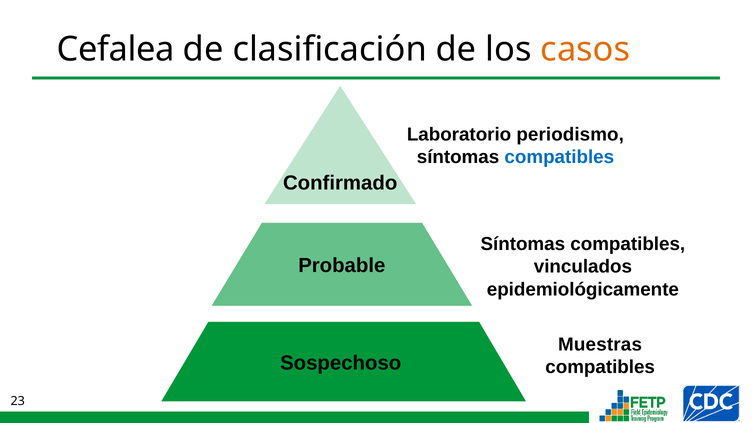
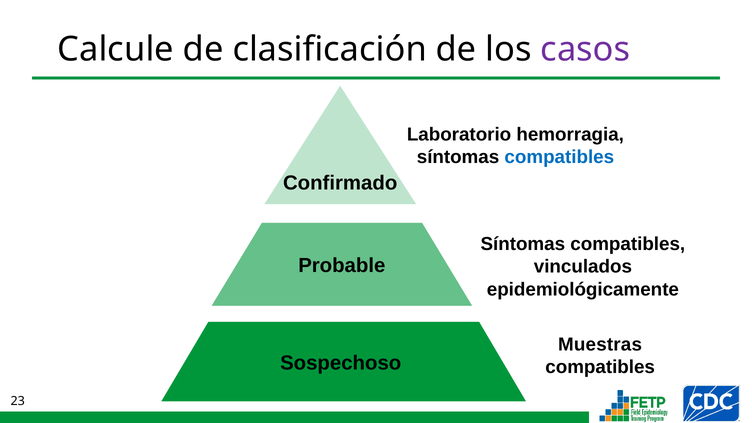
Cefalea: Cefalea -> Calcule (116, 49)
casos colour: orange -> purple (585, 49)
periodismo: periodismo -> hemorragia (570, 135)
